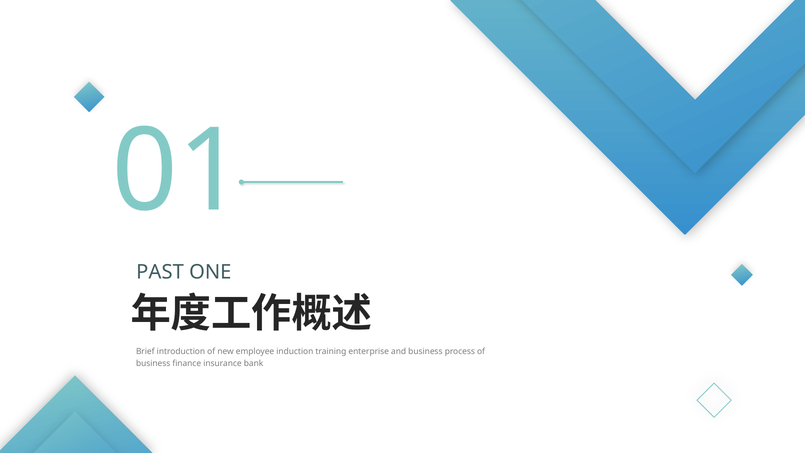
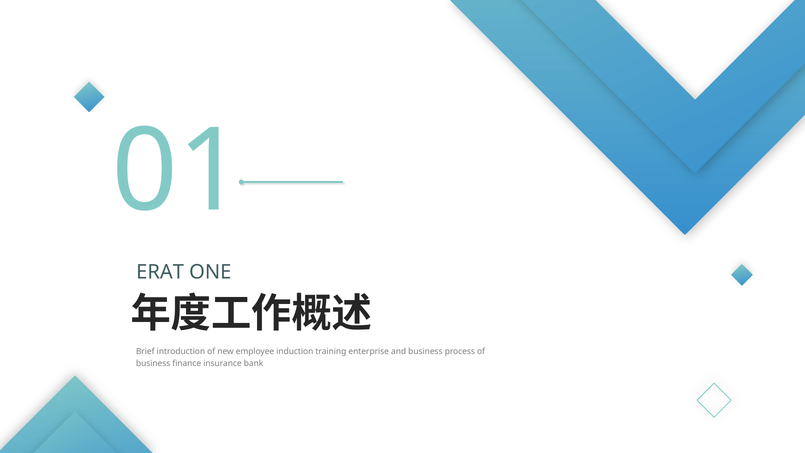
PAST: PAST -> ERAT (160, 272)
